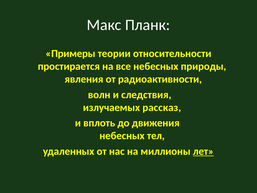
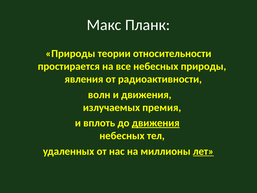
Примеры: Примеры -> Природы (70, 53)
и следствия: следствия -> движения (146, 95)
рассказ: рассказ -> премия (162, 107)
движения underline: none -> present (156, 123)
